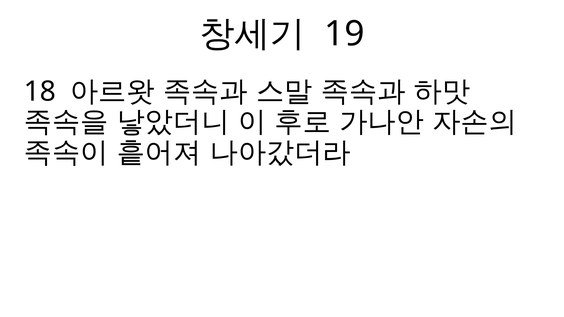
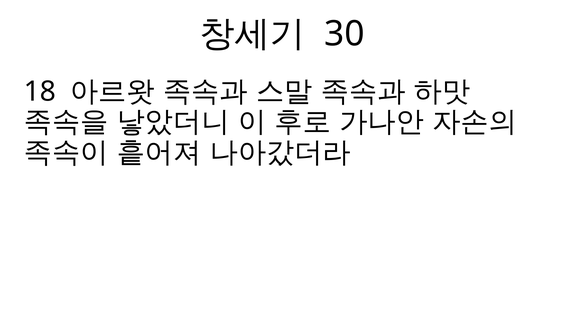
19: 19 -> 30 (344, 34)
